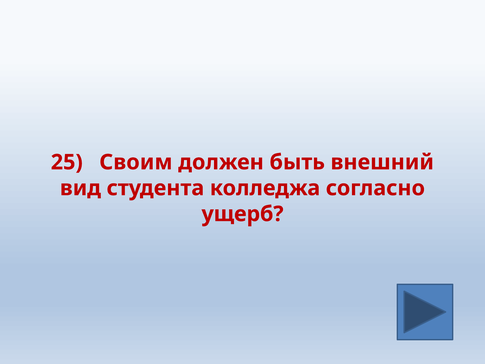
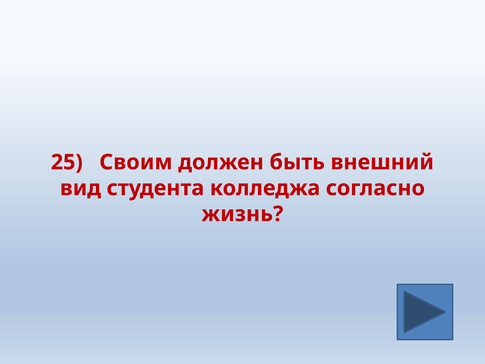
ущерб: ущерб -> жизнь (242, 214)
